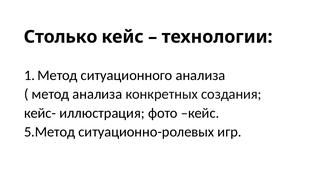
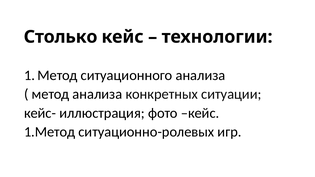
создания: создания -> ситуации (231, 94)
5.Метод: 5.Метод -> 1.Метод (50, 132)
